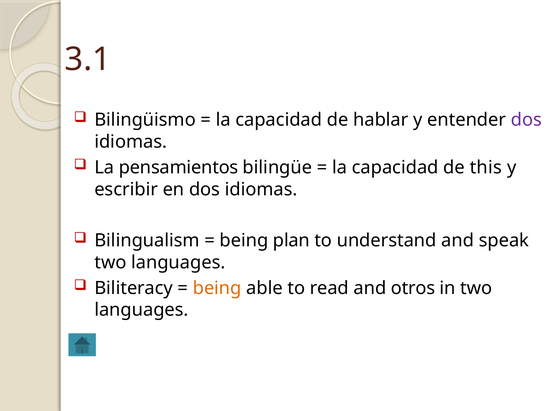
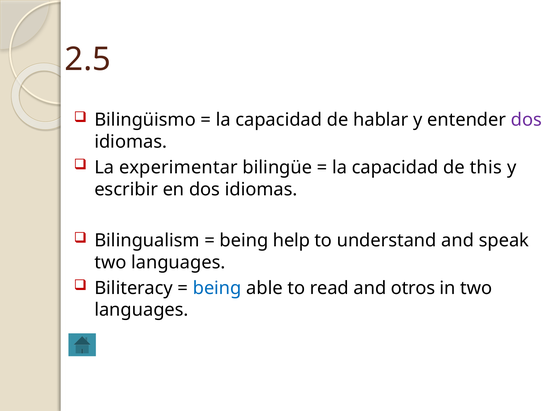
3.1: 3.1 -> 2.5 (88, 59)
pensamientos: pensamientos -> experimentar (178, 167)
plan: plan -> help (291, 241)
being colour: orange -> blue (217, 288)
